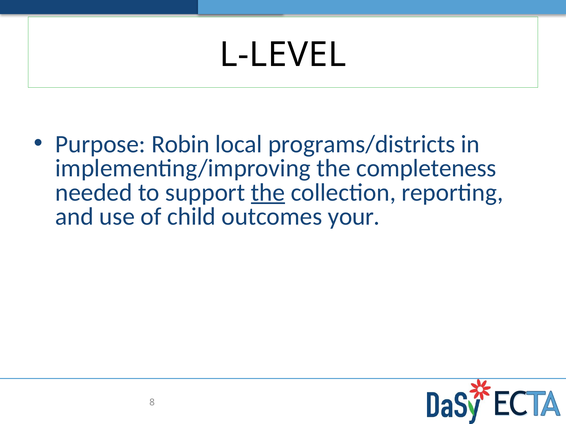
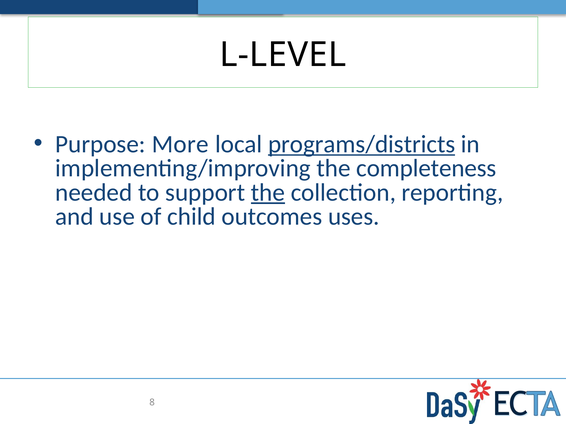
Robin: Robin -> More (180, 144)
programs/districts underline: none -> present (362, 144)
your: your -> uses (354, 217)
